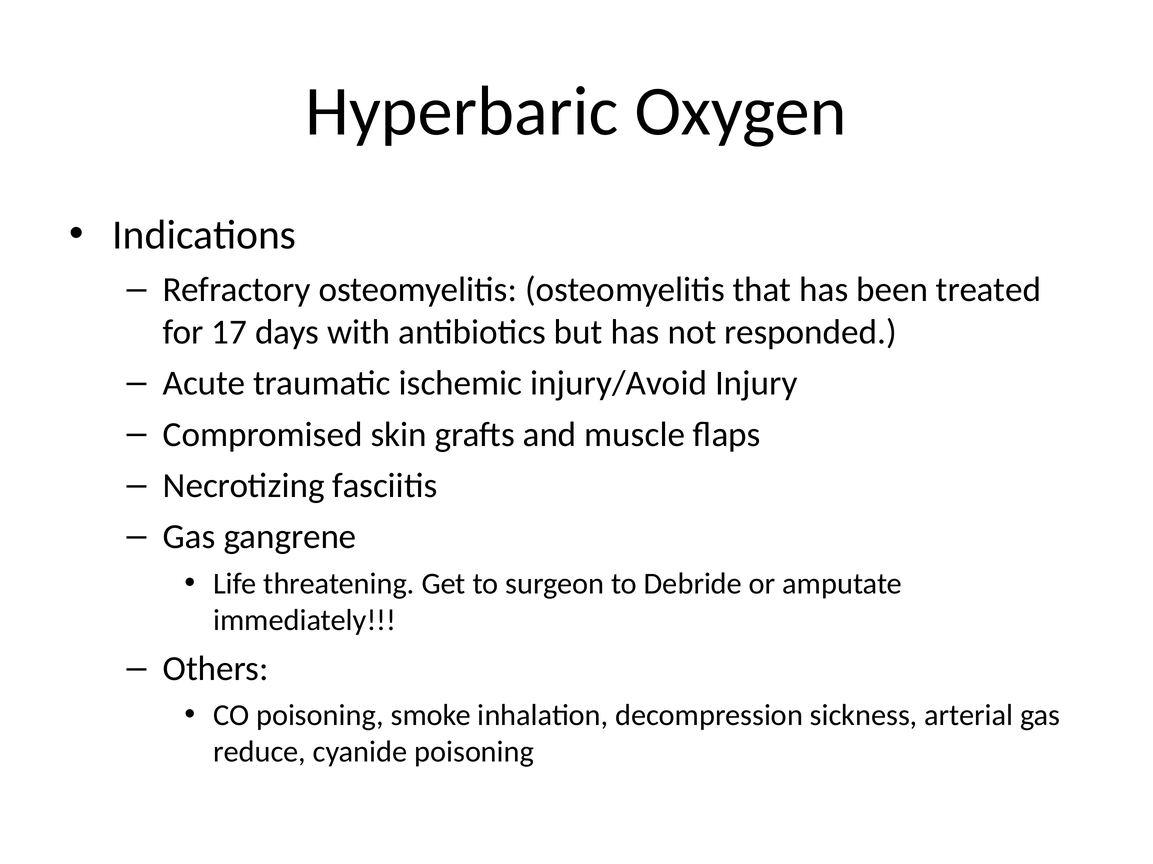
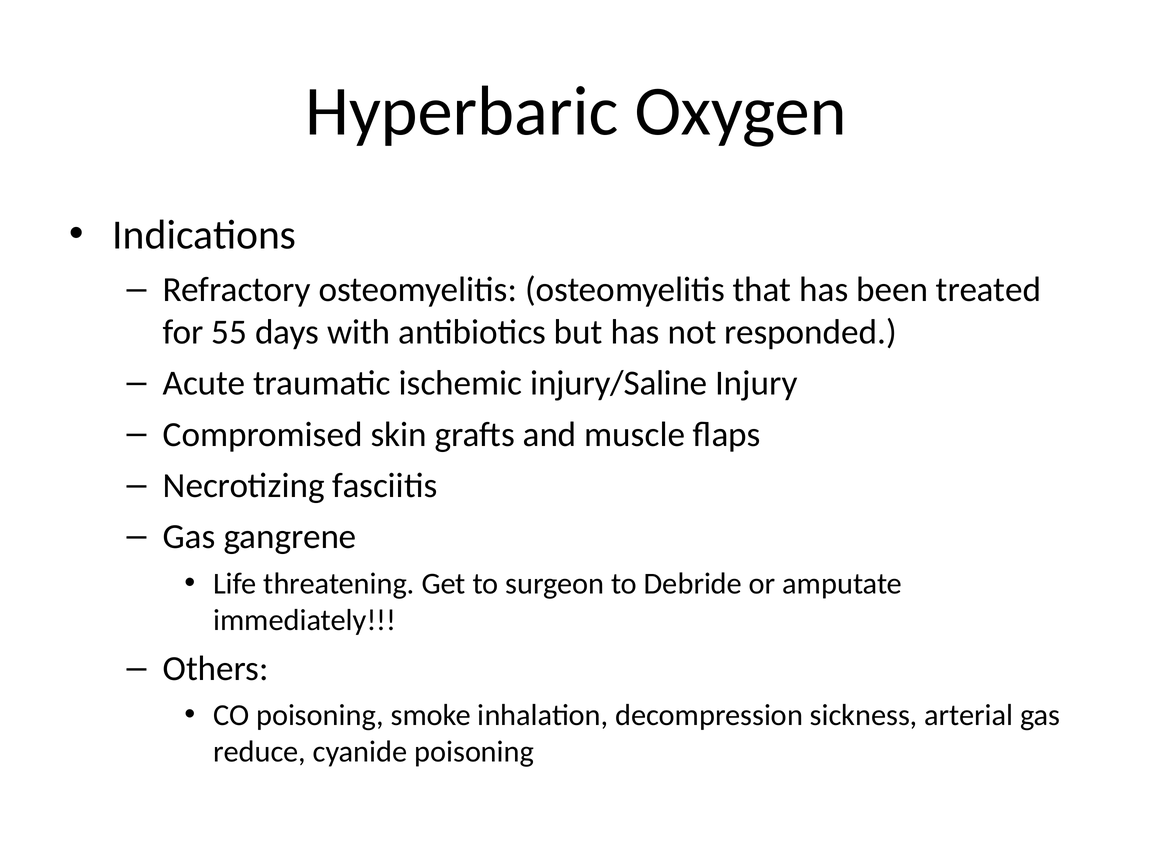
17: 17 -> 55 (229, 332)
injury/Avoid: injury/Avoid -> injury/Saline (619, 384)
